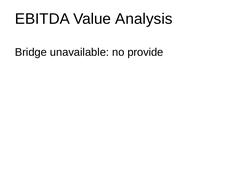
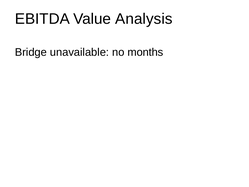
provide: provide -> months (145, 52)
